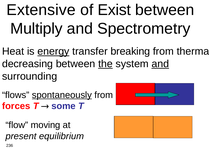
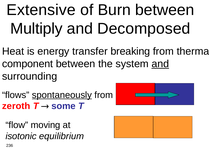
Exist: Exist -> Burn (114, 10)
Spectrometry: Spectrometry -> Decomposed (144, 29)
energy underline: present -> none (53, 52)
decreasing: decreasing -> component (28, 64)
the underline: present -> none (105, 64)
forces: forces -> zeroth (16, 107)
present: present -> isotonic (21, 137)
